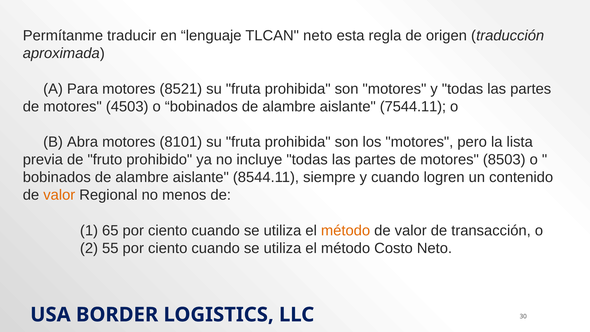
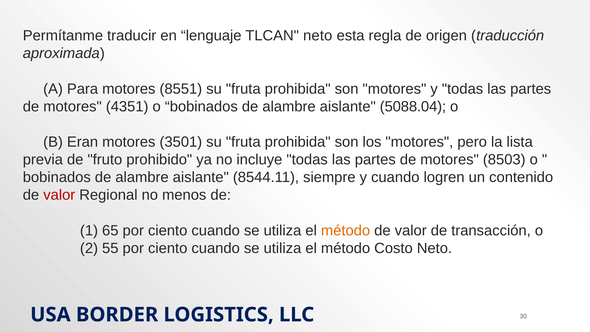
8521: 8521 -> 8551 (181, 89)
4503: 4503 -> 4351 (127, 106)
7544.11: 7544.11 -> 5088.04 (413, 106)
Abra: Abra -> Eran (83, 142)
8101: 8101 -> 3501 (181, 142)
valor colour: orange -> red (59, 195)
